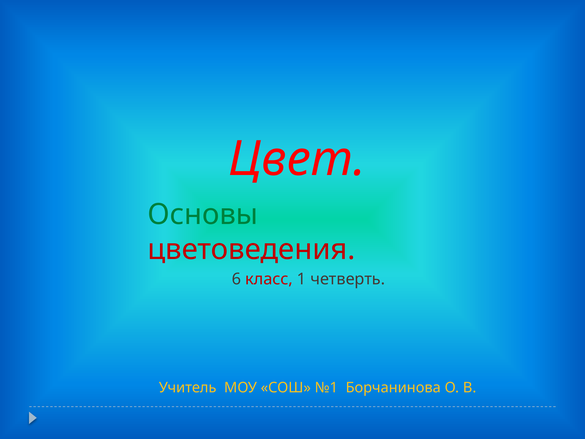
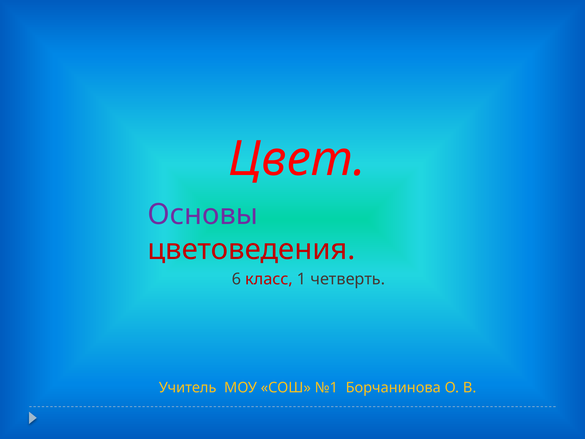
Основы colour: green -> purple (203, 214)
